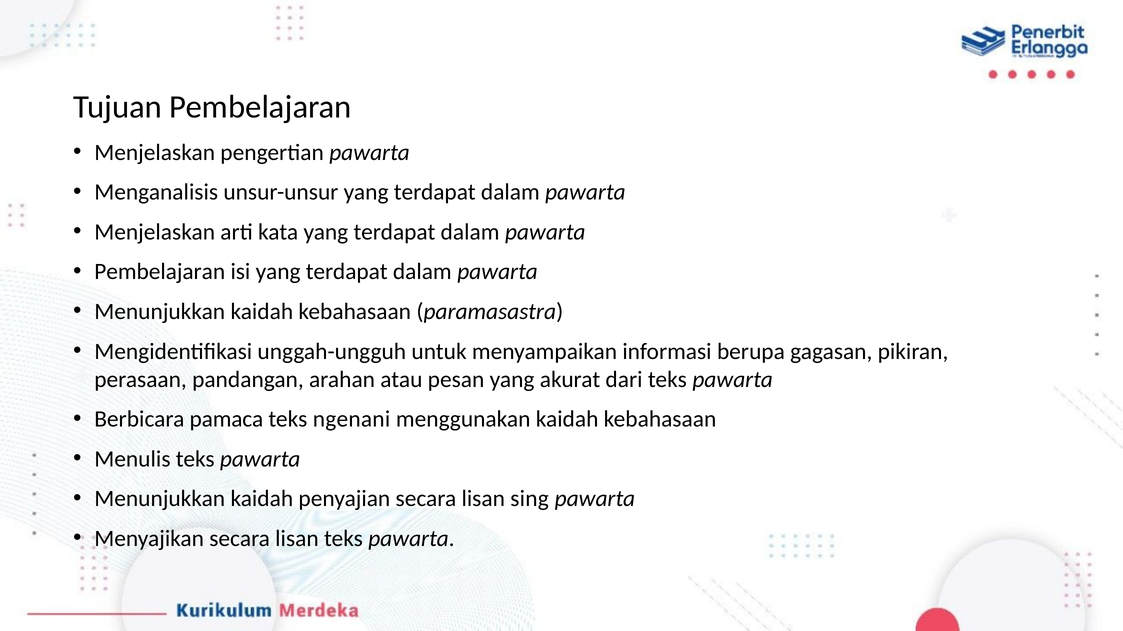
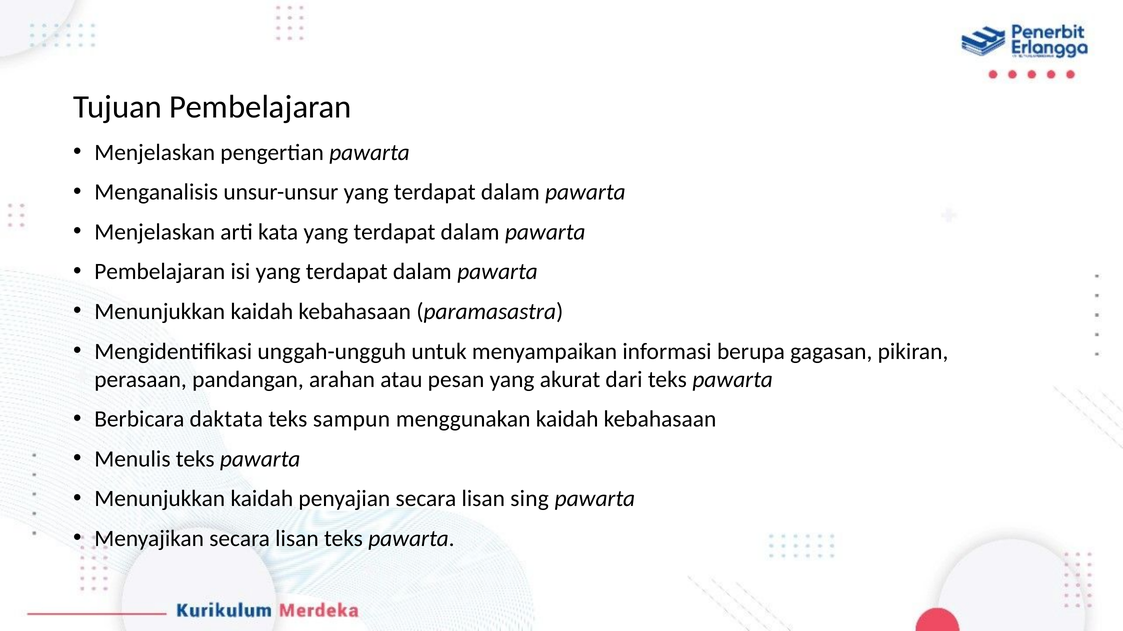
pamaca: pamaca -> daktata (226, 420)
ngenani: ngenani -> sampun (352, 420)
